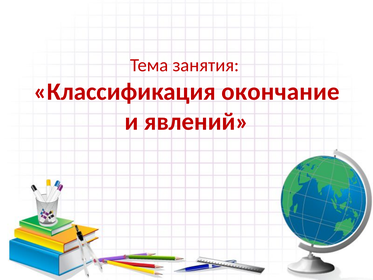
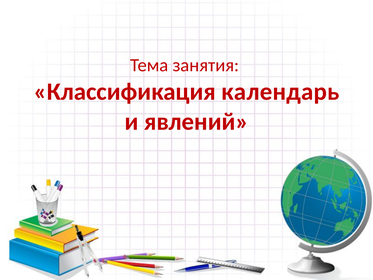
окончание: окончание -> календарь (280, 92)
